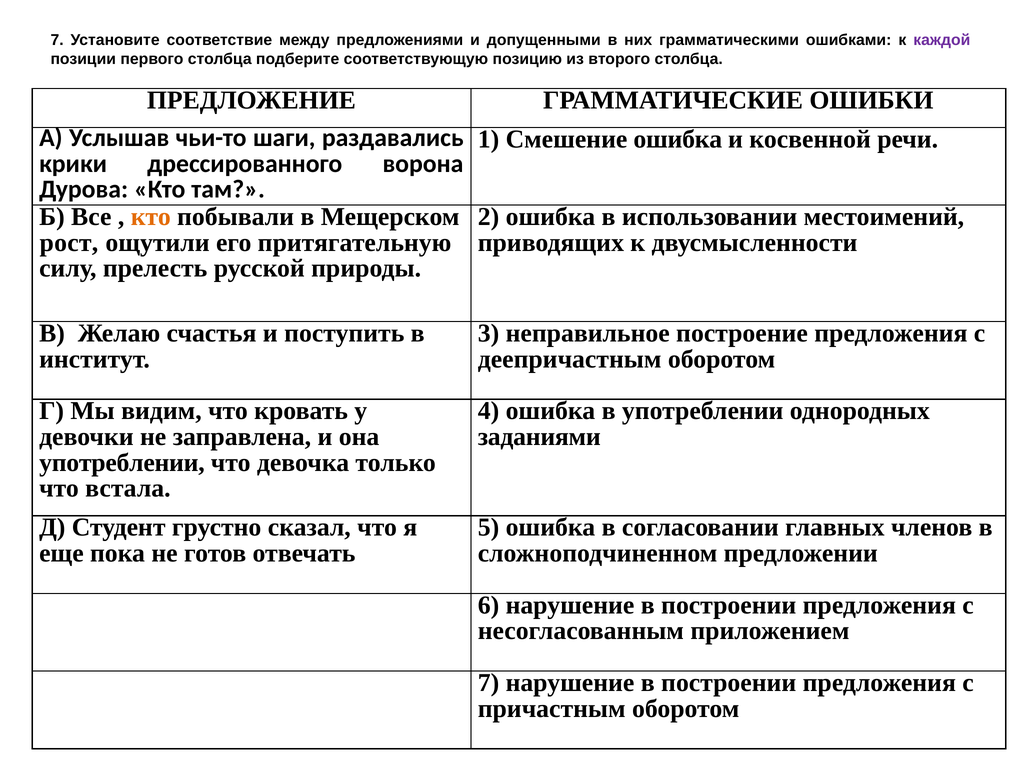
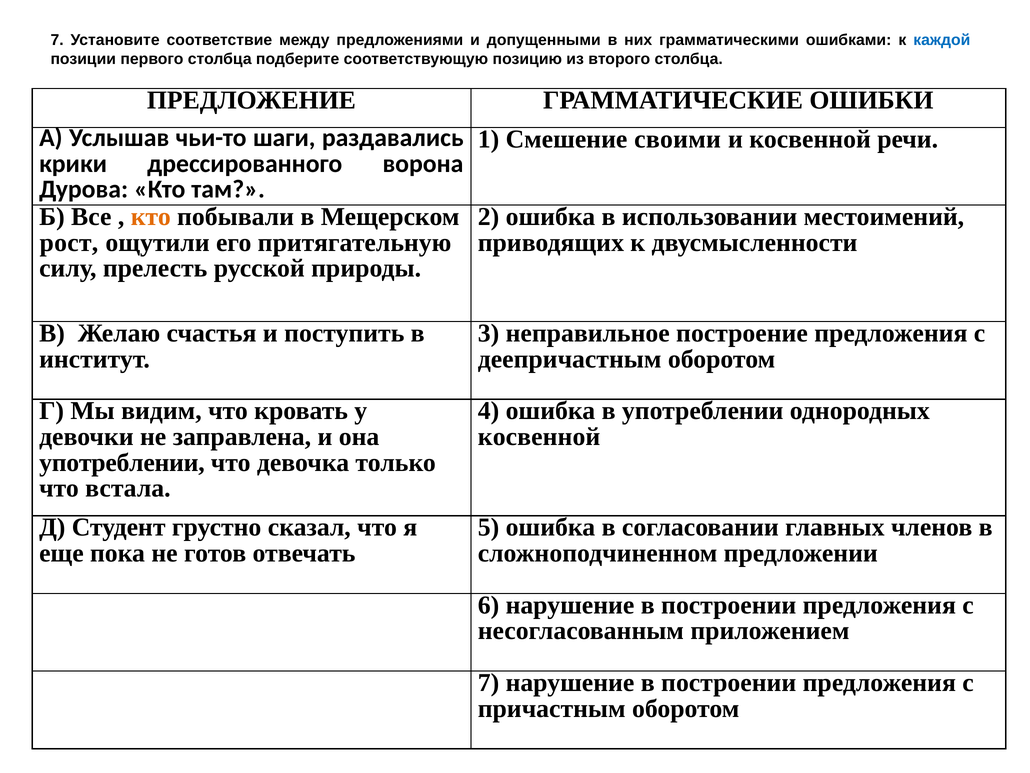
каждой colour: purple -> blue (942, 40)
Смешение ошибка: ошибка -> своими (678, 139)
заданиями: заданиями -> косвенной (539, 436)
